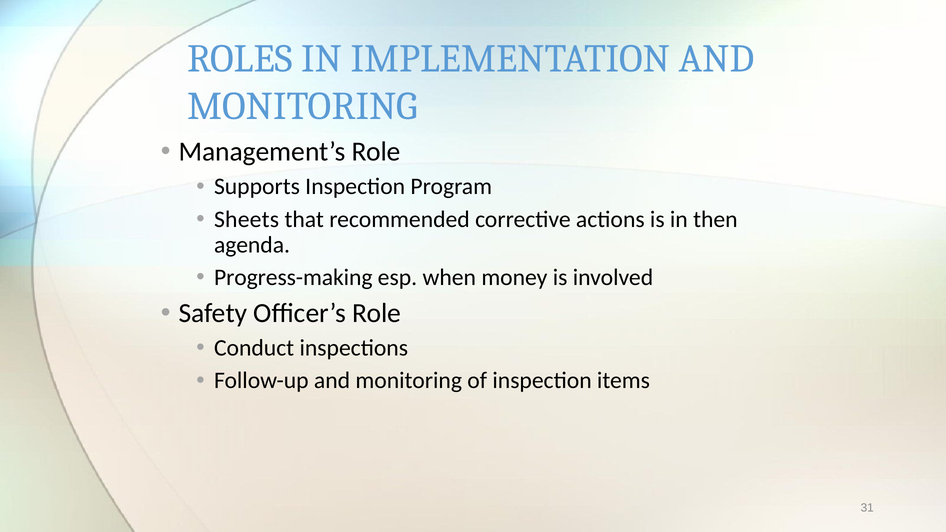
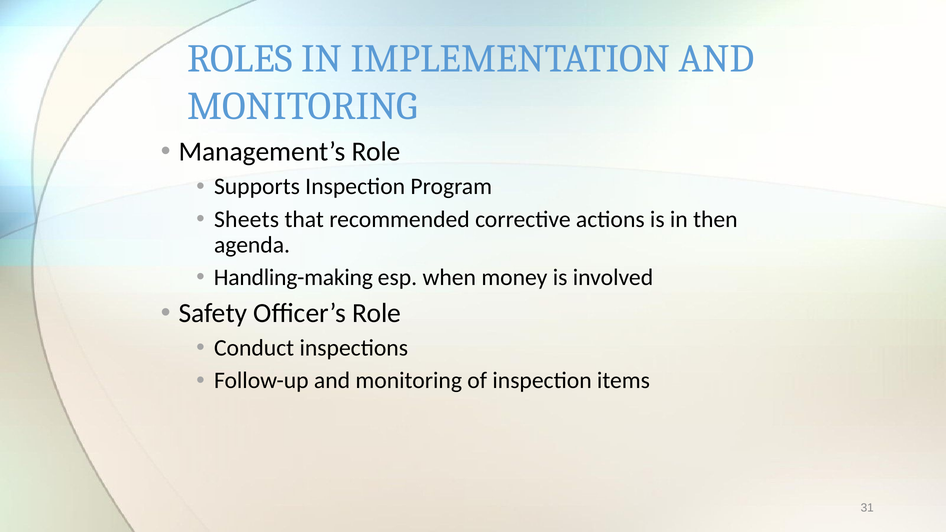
Progress-making: Progress-making -> Handling-making (293, 277)
